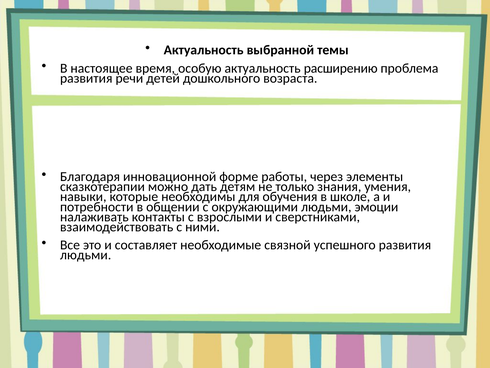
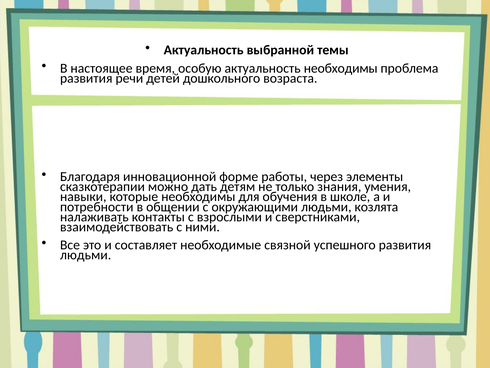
актуальность расширению: расширению -> необходимы (341, 68)
эмоции: эмоции -> козлята (376, 207)
